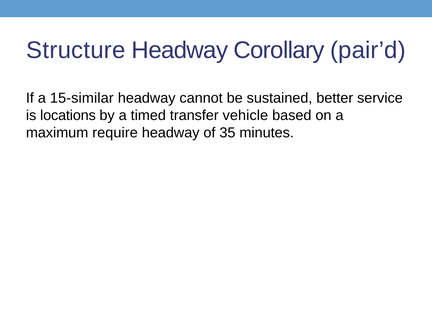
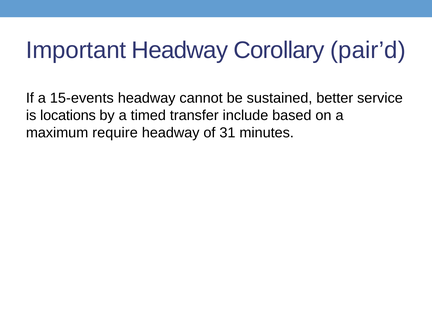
Structure: Structure -> Important (76, 50)
15-similar: 15-similar -> 15-events (82, 98)
vehicle: vehicle -> include (245, 115)
35: 35 -> 31 (227, 133)
